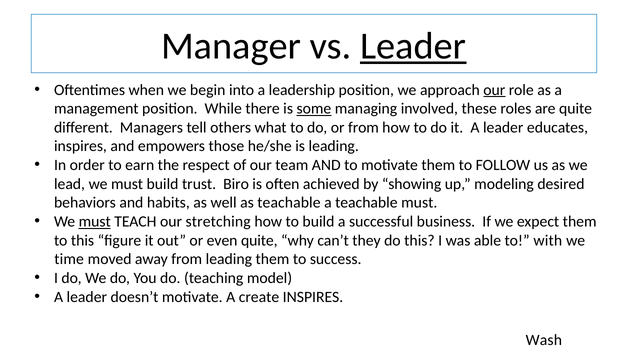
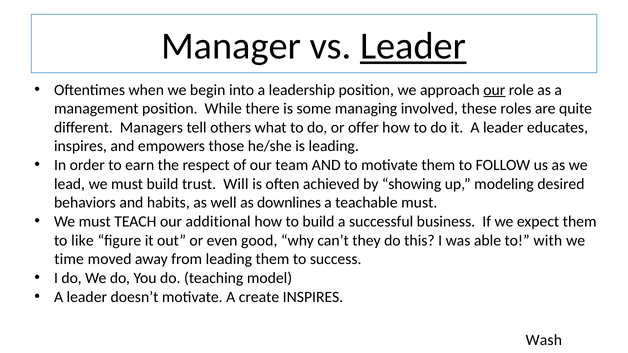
some underline: present -> none (314, 109)
or from: from -> offer (363, 128)
Biro: Biro -> Will (236, 184)
as teachable: teachable -> downlines (289, 203)
must underline: present -> none (95, 222)
stretching: stretching -> additional (218, 222)
to this: this -> like (82, 241)
even quite: quite -> good (259, 241)
